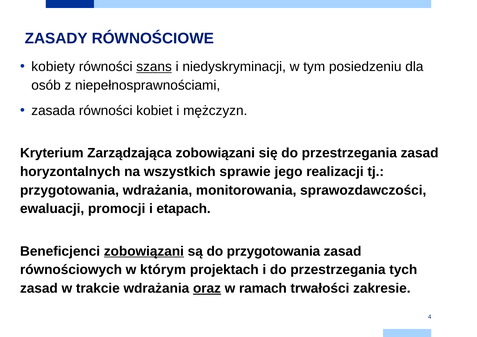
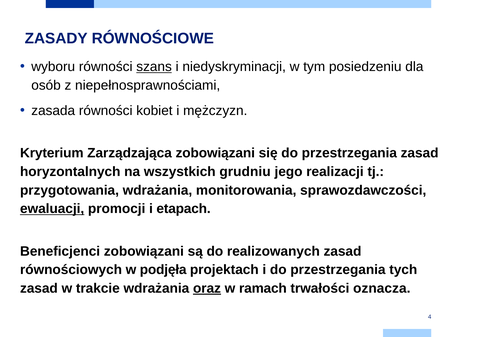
kobiety: kobiety -> wyboru (53, 67)
sprawie: sprawie -> grudniu (245, 172)
ewaluacji underline: none -> present (52, 209)
zobowiązani underline: present -> none (144, 251)
do przygotowania: przygotowania -> realizowanych (273, 251)
którym: którym -> podjęła (163, 270)
zakresie: zakresie -> oznacza (382, 289)
